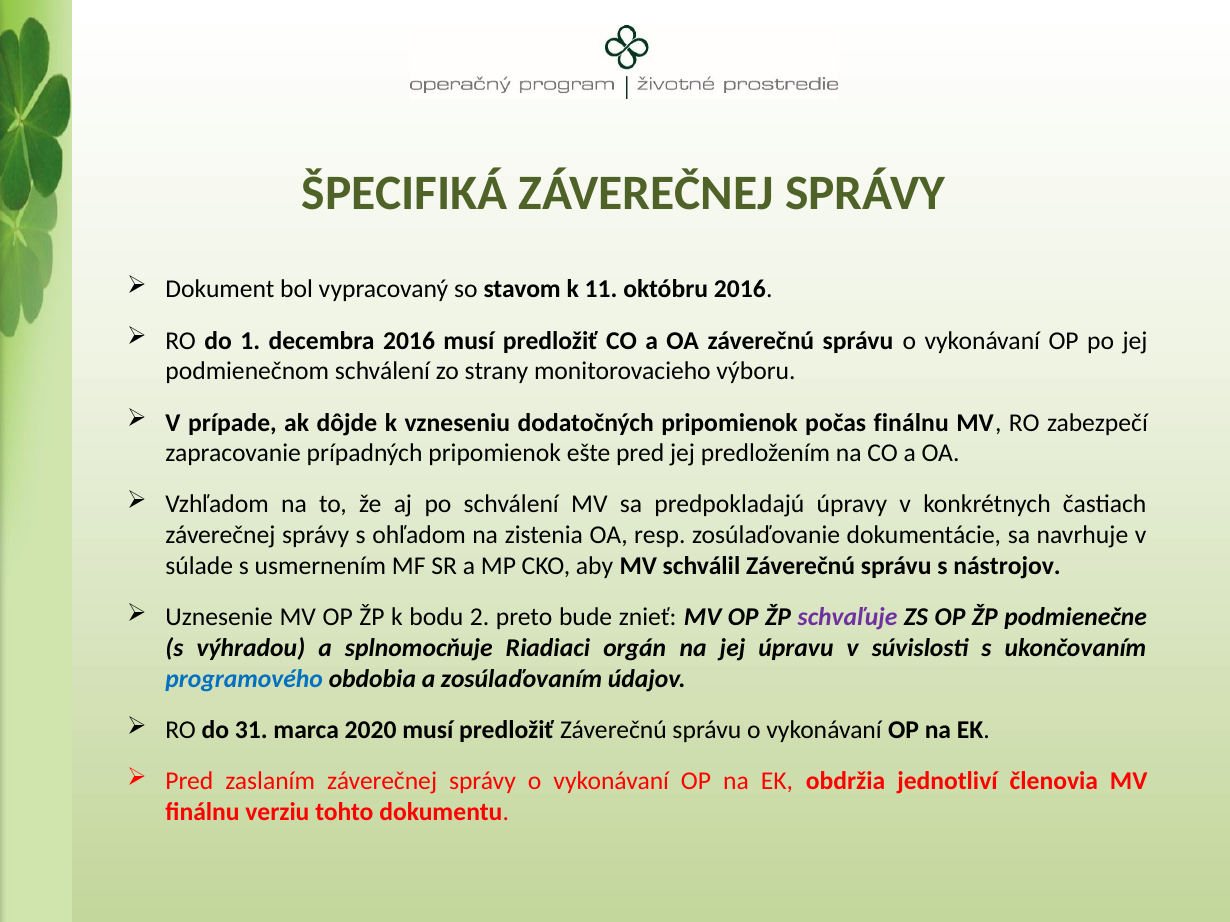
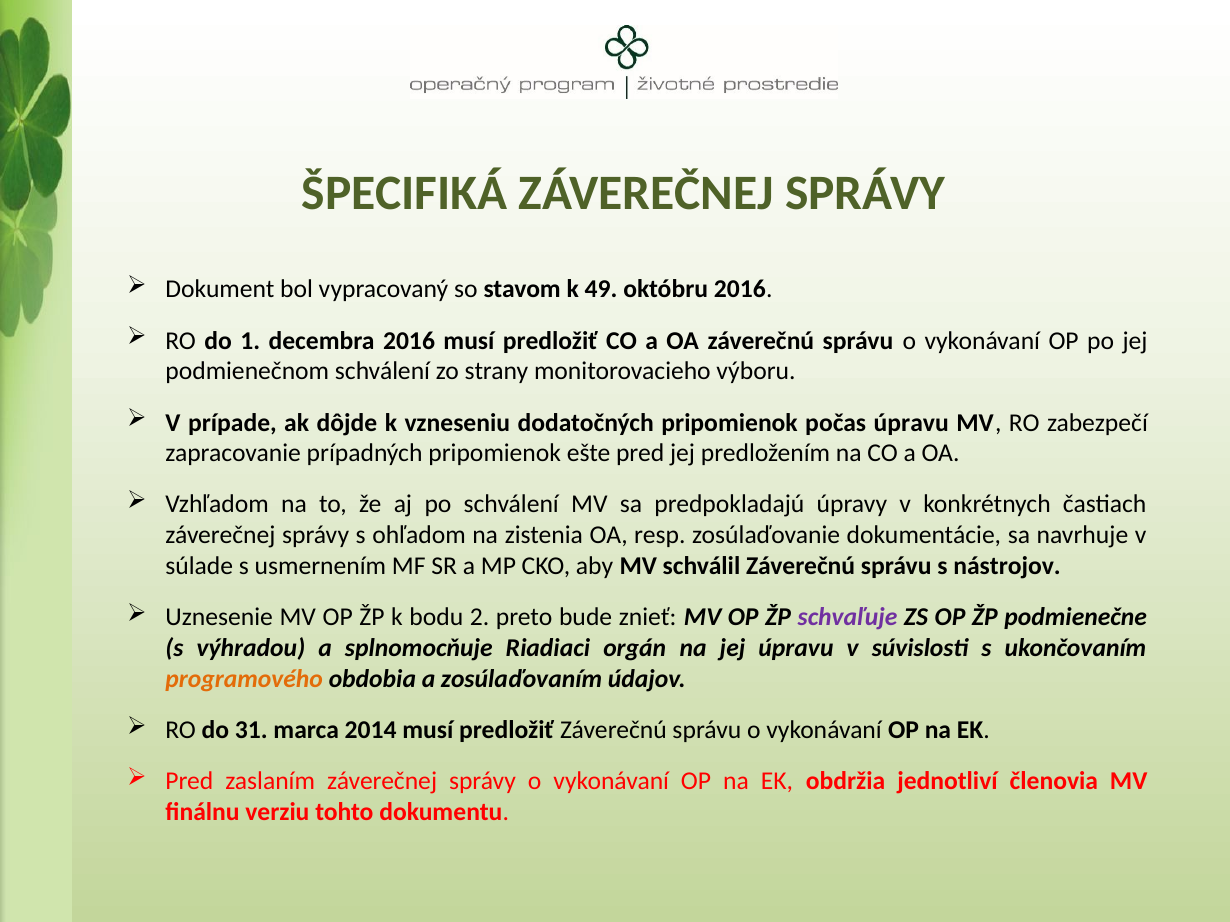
11: 11 -> 49 (601, 290)
počas finálnu: finálnu -> úpravu (911, 423)
programového colour: blue -> orange (244, 679)
2020: 2020 -> 2014 (371, 730)
